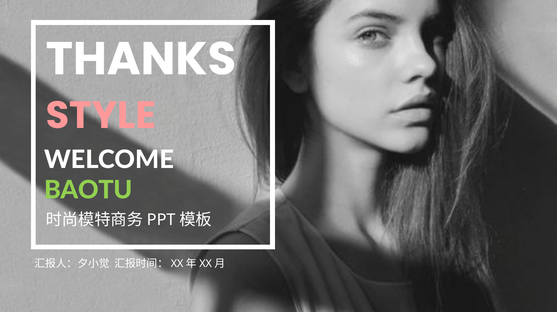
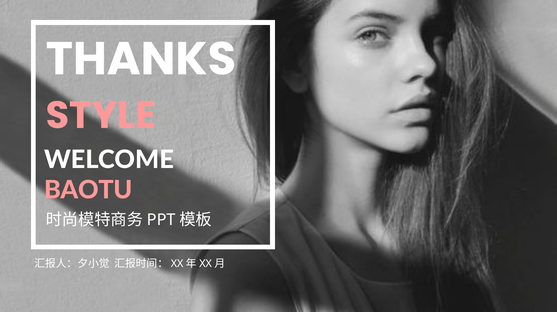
BAOTU colour: light green -> pink (88, 190)
